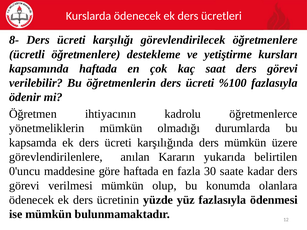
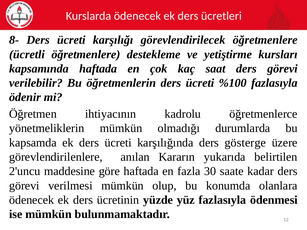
ders mümkün: mümkün -> gösterge (245, 143)
0'uncu: 0'uncu -> 2'uncu (25, 171)
